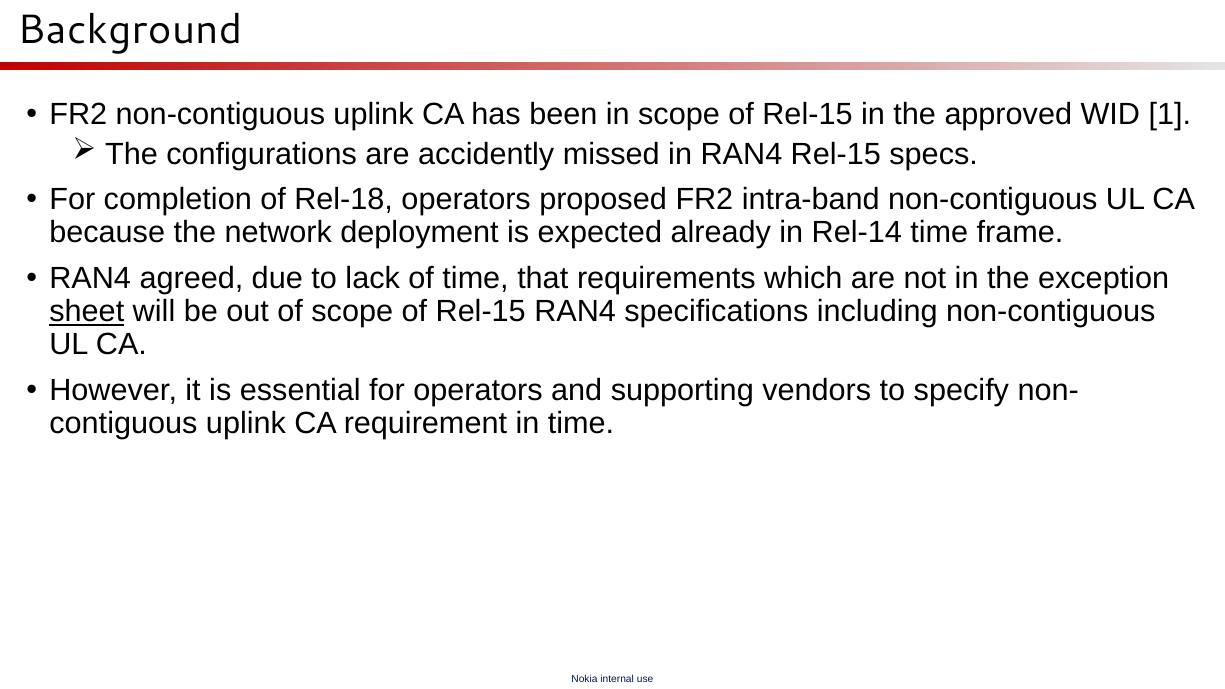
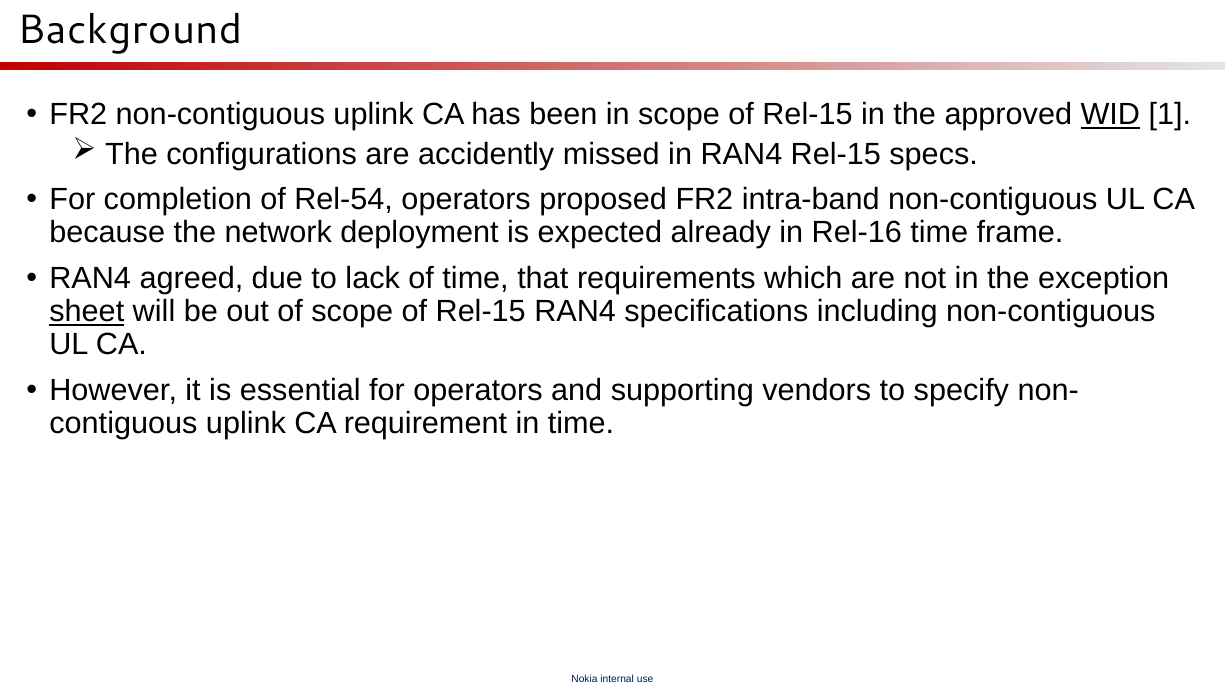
WID underline: none -> present (1110, 114)
Rel-18: Rel-18 -> Rel-54 (344, 200)
Rel-14: Rel-14 -> Rel-16 (857, 233)
